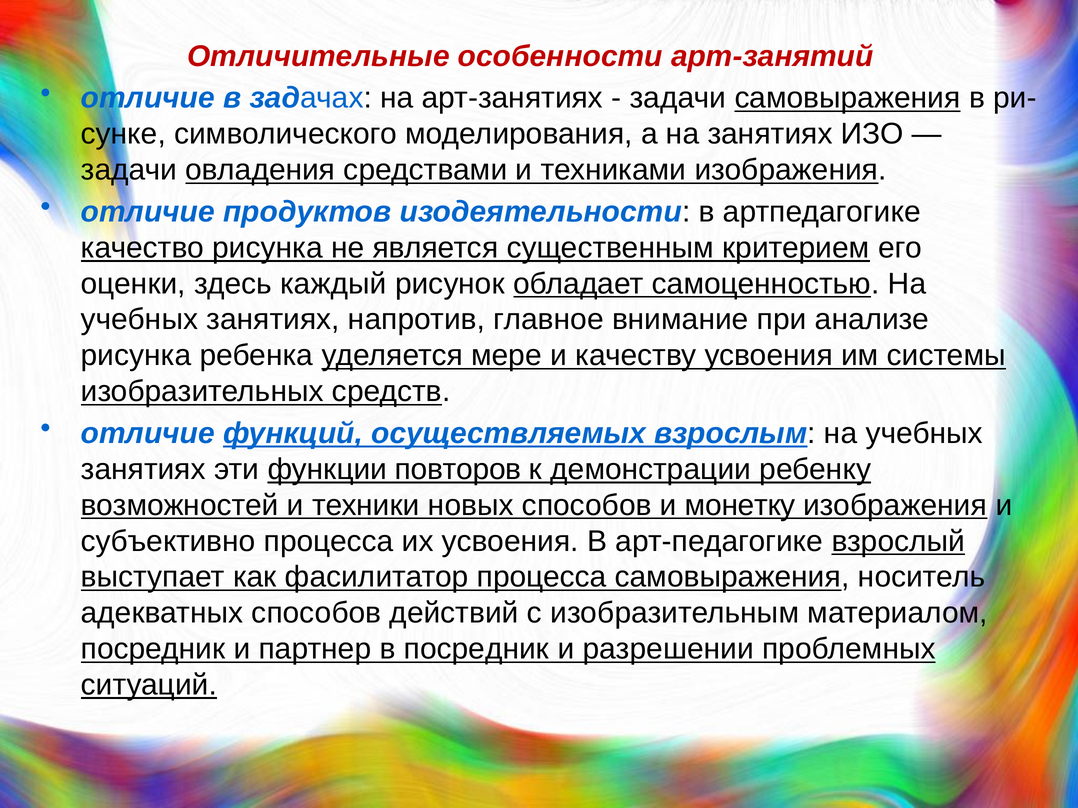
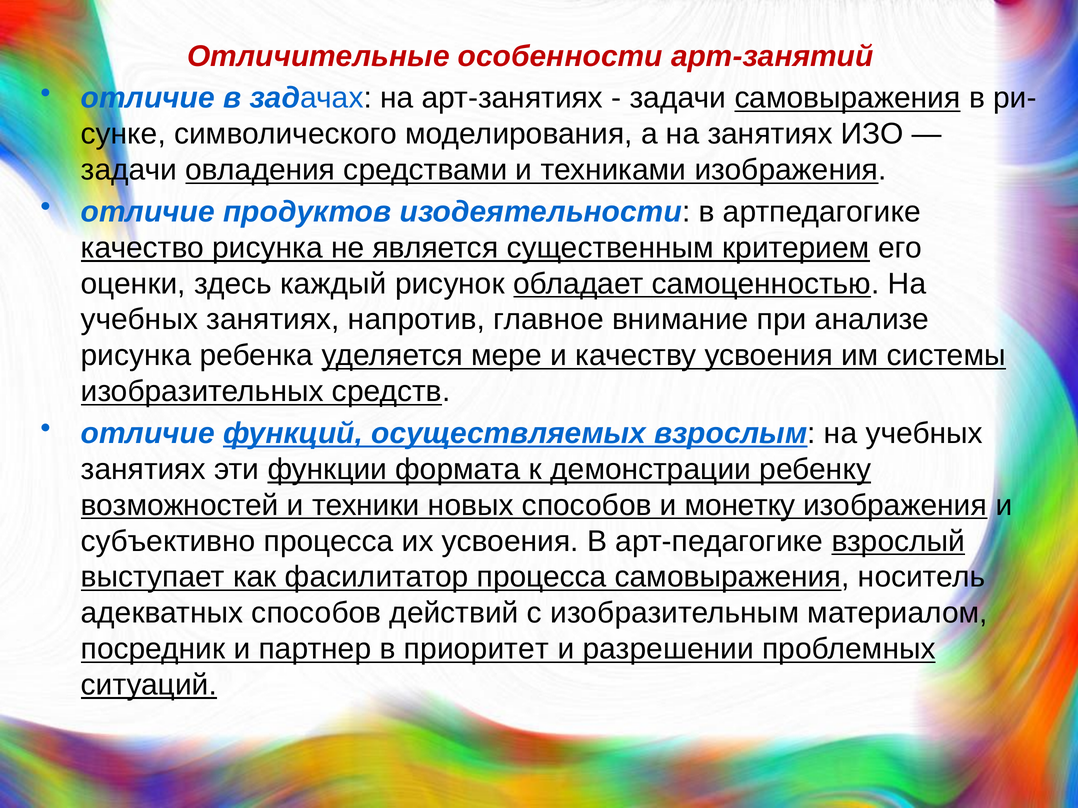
повторов: повторов -> формата (458, 470)
в посредник: посредник -> приоритет (476, 649)
